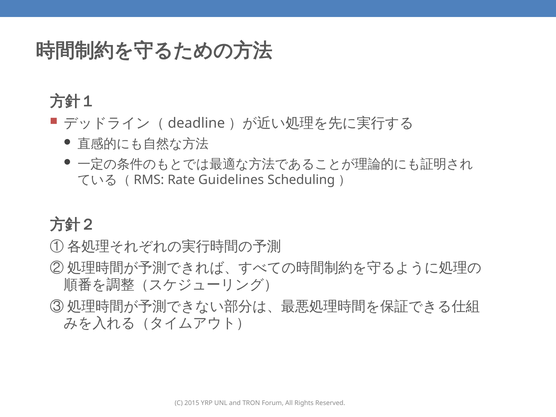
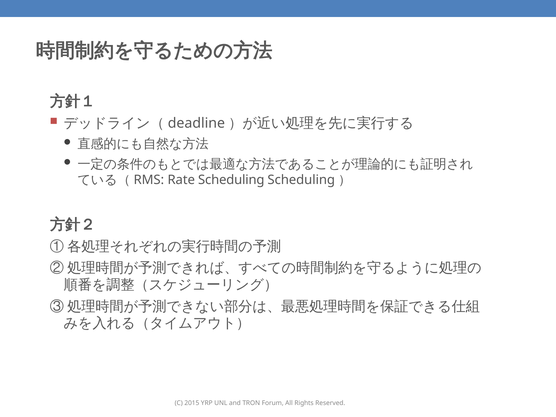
Rate Guidelines: Guidelines -> Scheduling (231, 180)
